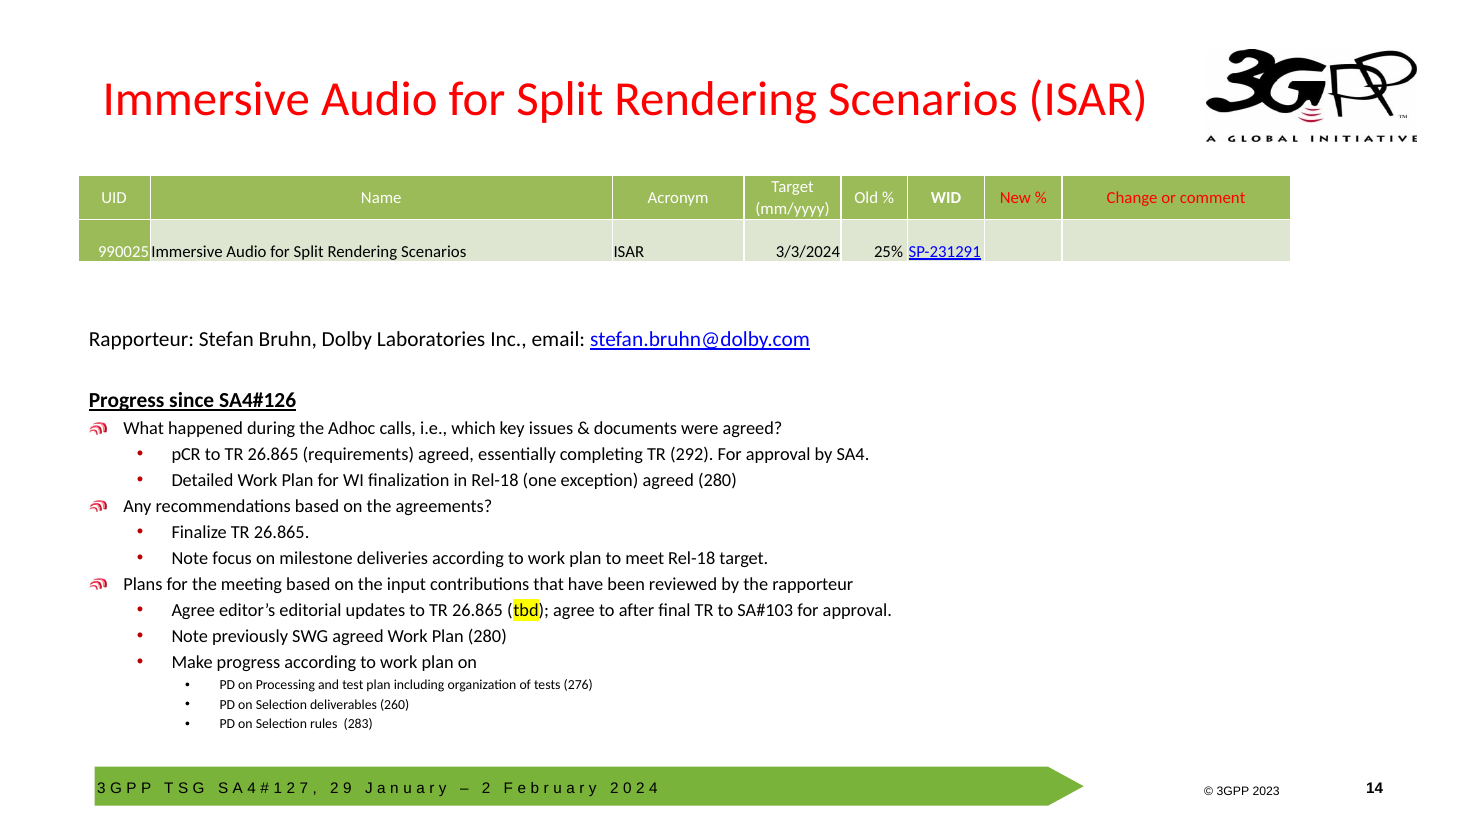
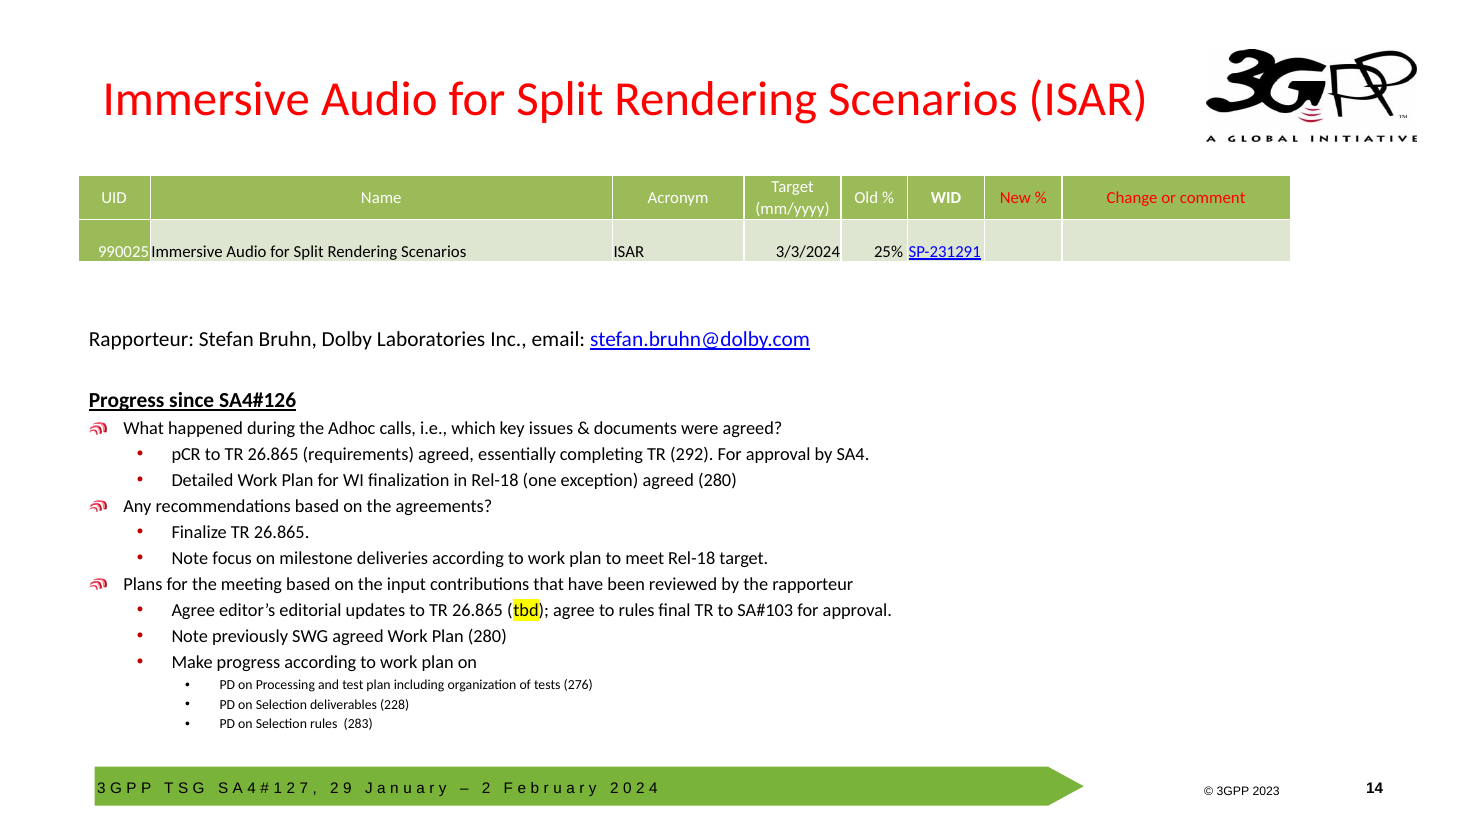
to after: after -> rules (637, 610)
260: 260 -> 228 (395, 704)
